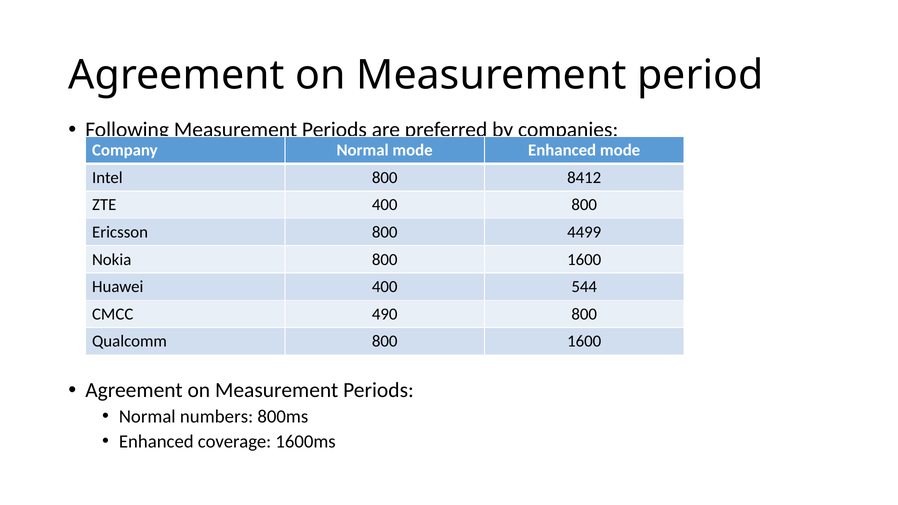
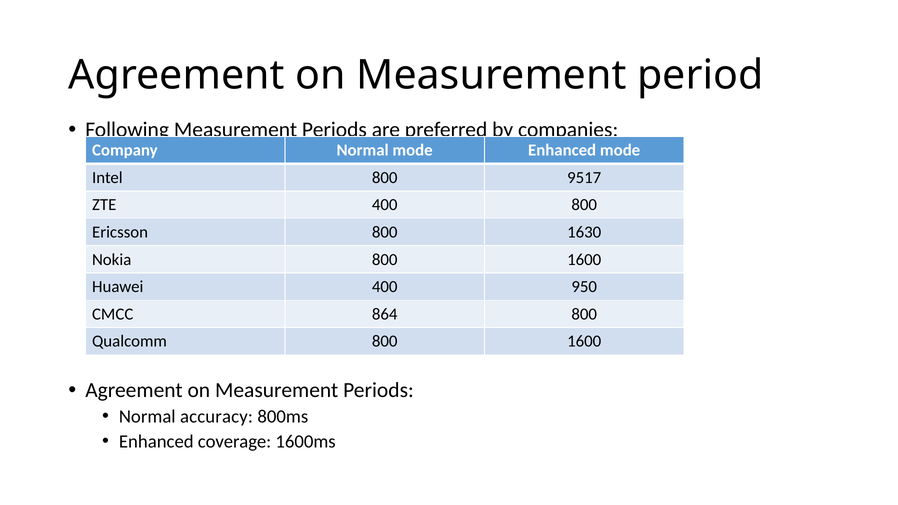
8412: 8412 -> 9517 (584, 178)
4499: 4499 -> 1630 (584, 232)
544: 544 -> 950 (584, 287)
490: 490 -> 864 (385, 314)
numbers: numbers -> accuracy (216, 417)
